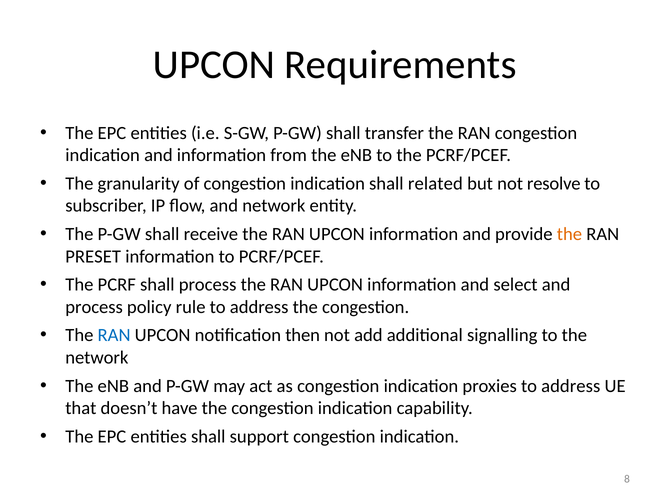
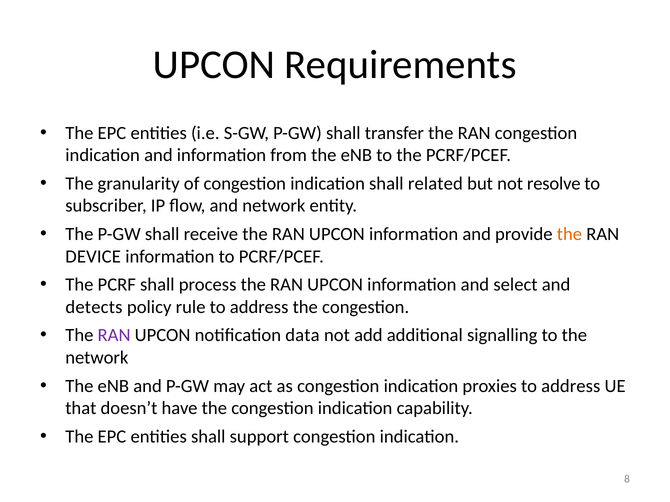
PRESET: PRESET -> DEVICE (93, 257)
process: process -> detects (94, 307)
RAN colour: blue -> purple (114, 336)
then: then -> data (302, 336)
